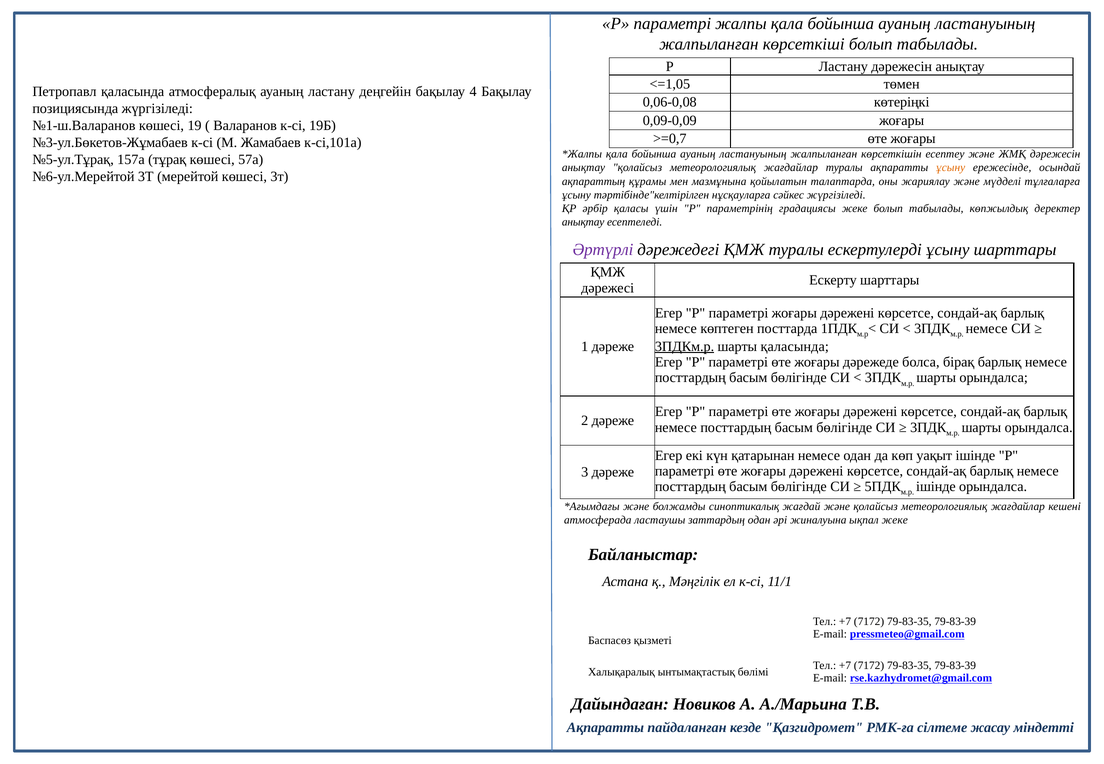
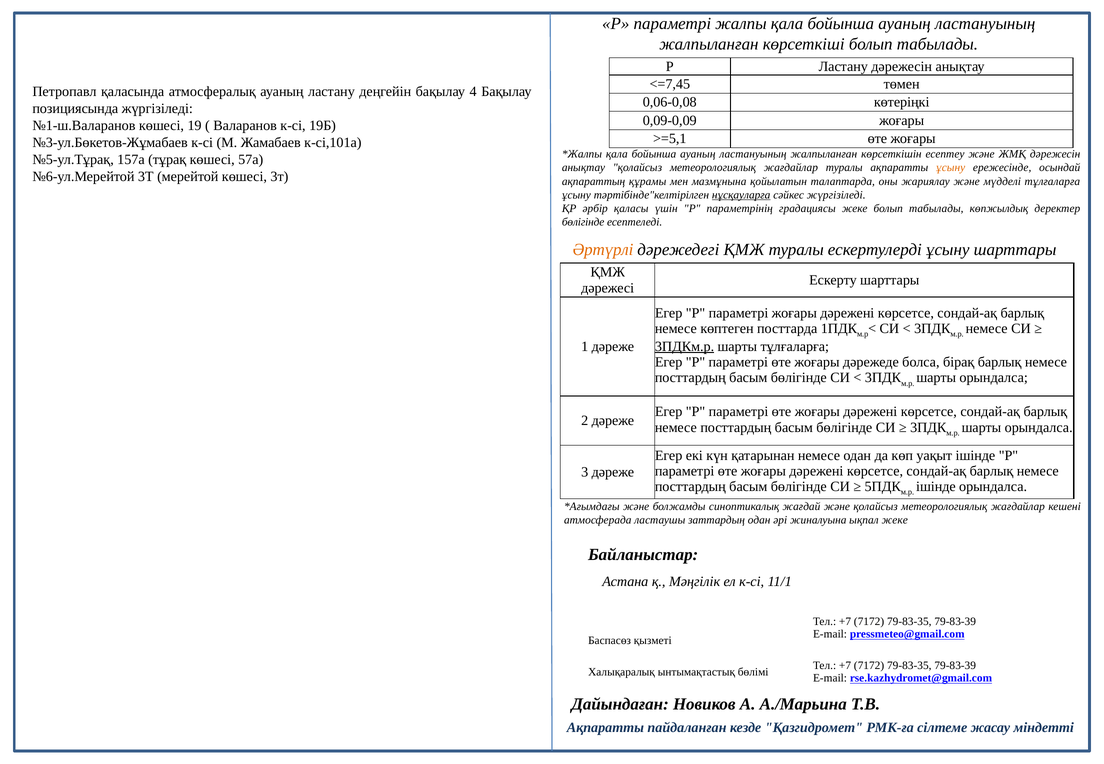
<=1,05: <=1,05 -> <=7,45 (670, 84)
>=0,7: >=0,7 -> >=5,1 (670, 139)
нұсқауларға underline: none -> present (741, 195)
анықтау: анықтау -> бөлігінде (583, 222)
Әртүрлі colour: purple -> orange (603, 250)
шарты қаласында: қаласында -> тұлғаларға (795, 347)
